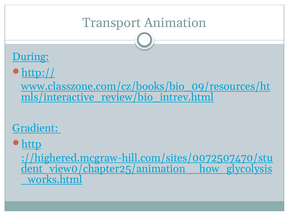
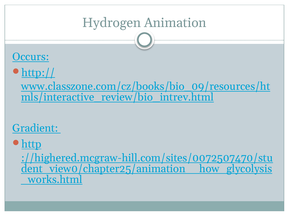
Transport: Transport -> Hydrogen (112, 23)
During: During -> Occurs (31, 57)
